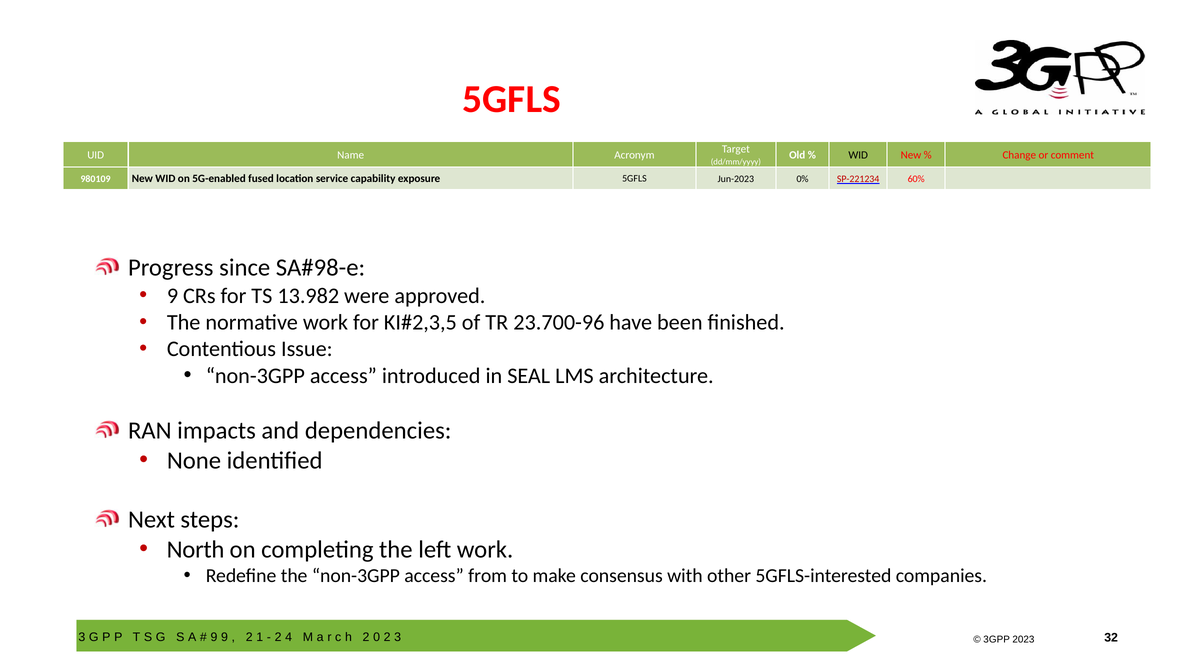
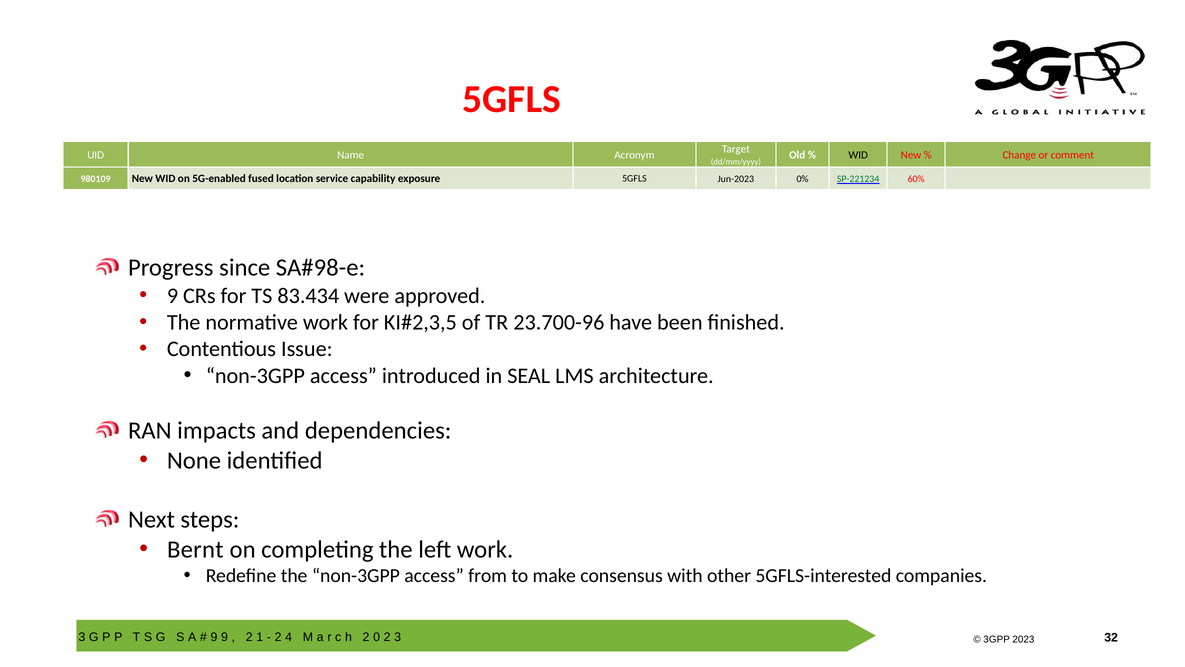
SP-221234 colour: red -> green (858, 179)
13.982: 13.982 -> 83.434 (308, 296)
North: North -> Bernt (195, 549)
